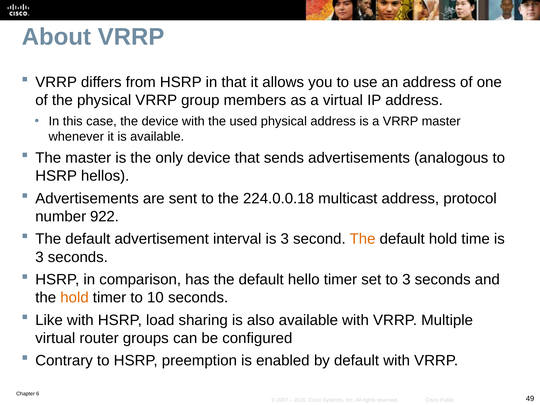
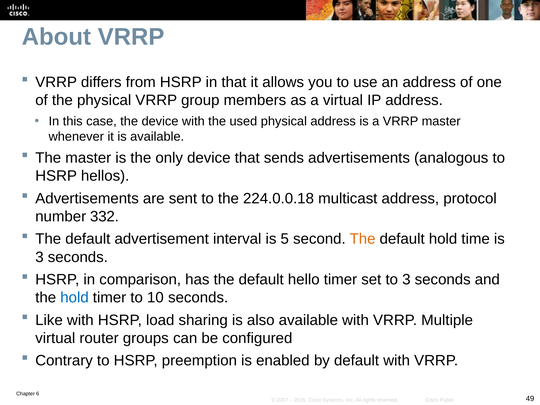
922: 922 -> 332 (104, 217)
interval is 3: 3 -> 5 (285, 239)
hold colour: orange -> blue (74, 298)
